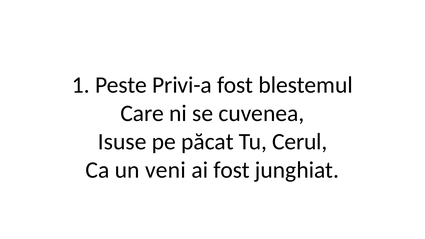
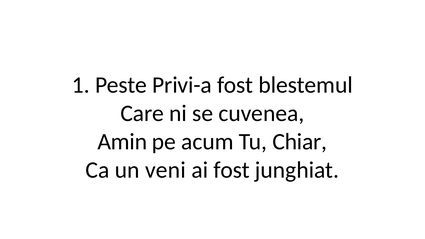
Isuse: Isuse -> Amin (122, 142)
păcat: păcat -> acum (207, 142)
Cerul: Cerul -> Chiar (300, 142)
